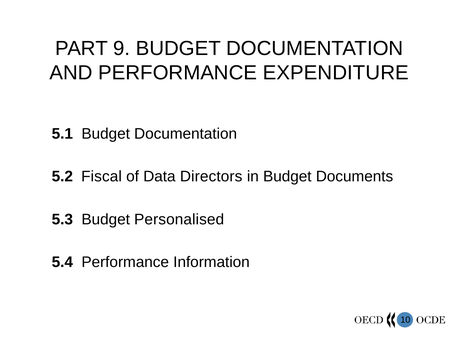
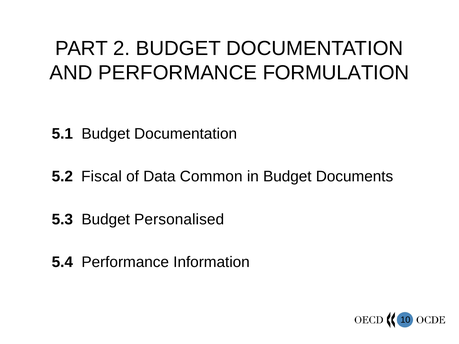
9: 9 -> 2 (122, 48)
EXPENDITURE: EXPENDITURE -> FORMULATION (336, 73)
Directors: Directors -> Common (211, 177)
